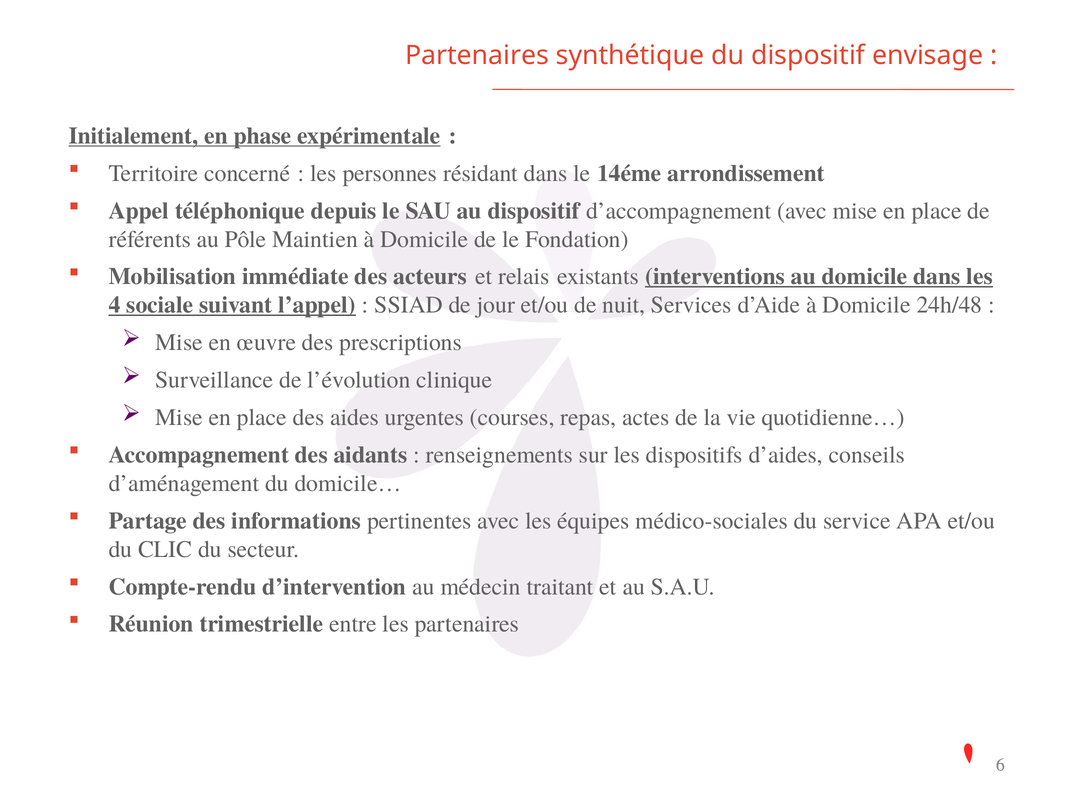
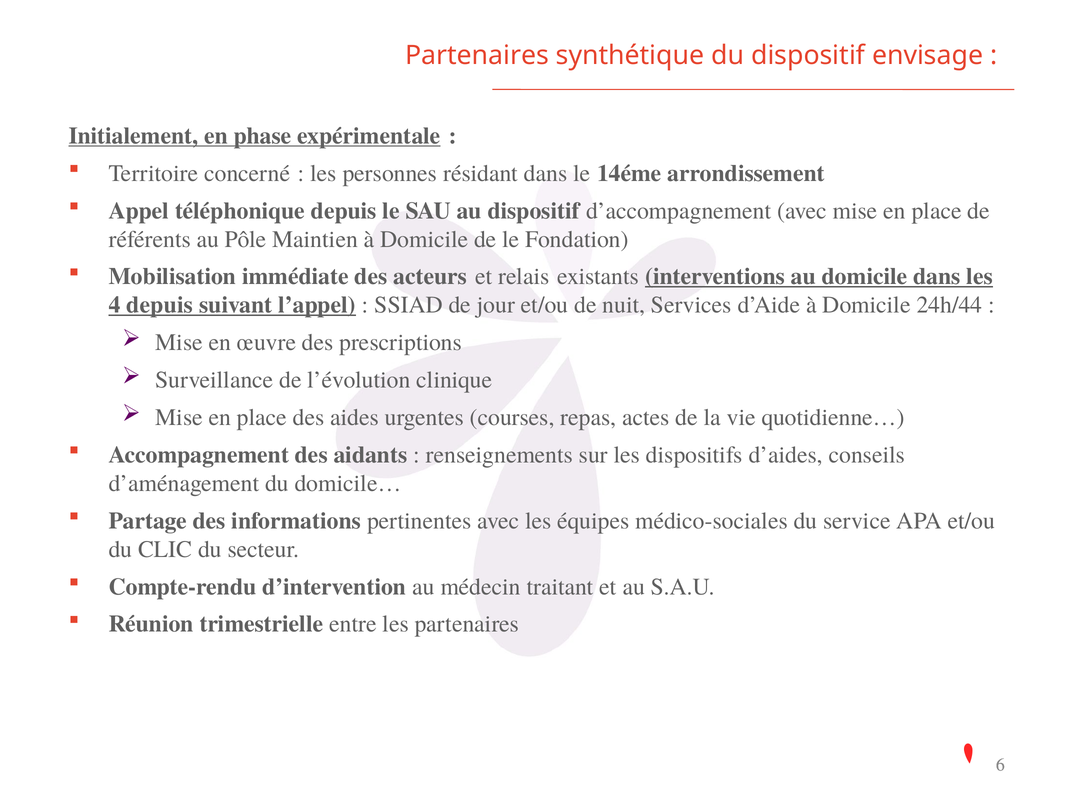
4 sociale: sociale -> depuis (160, 305)
24h/48: 24h/48 -> 24h/44 (949, 305)
